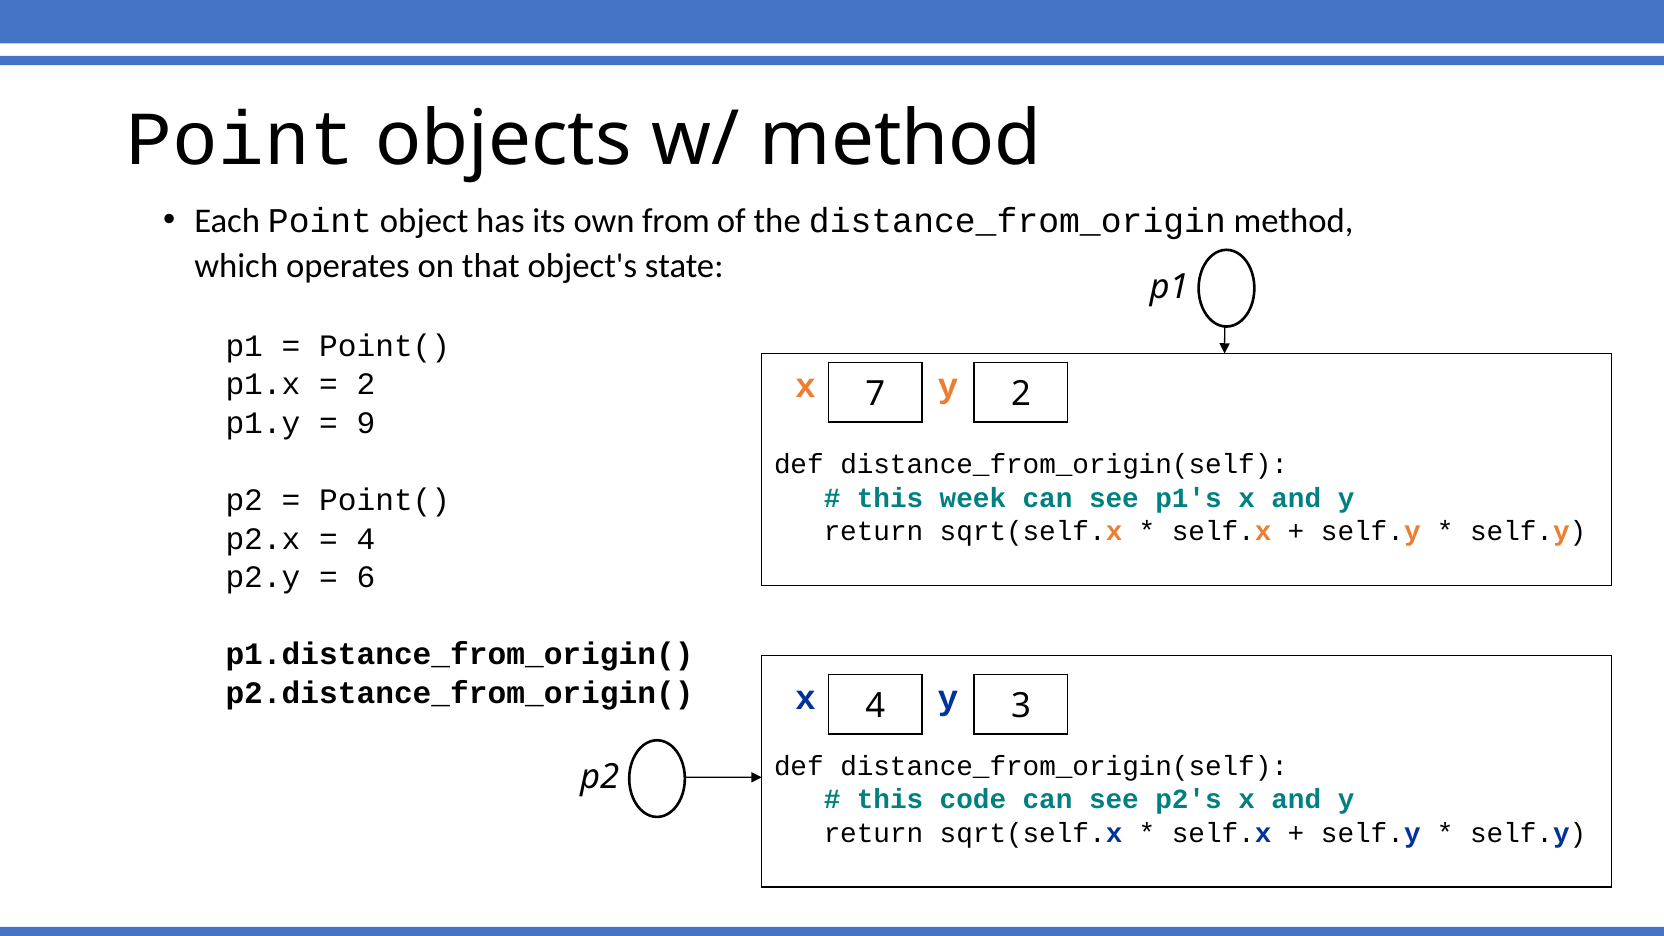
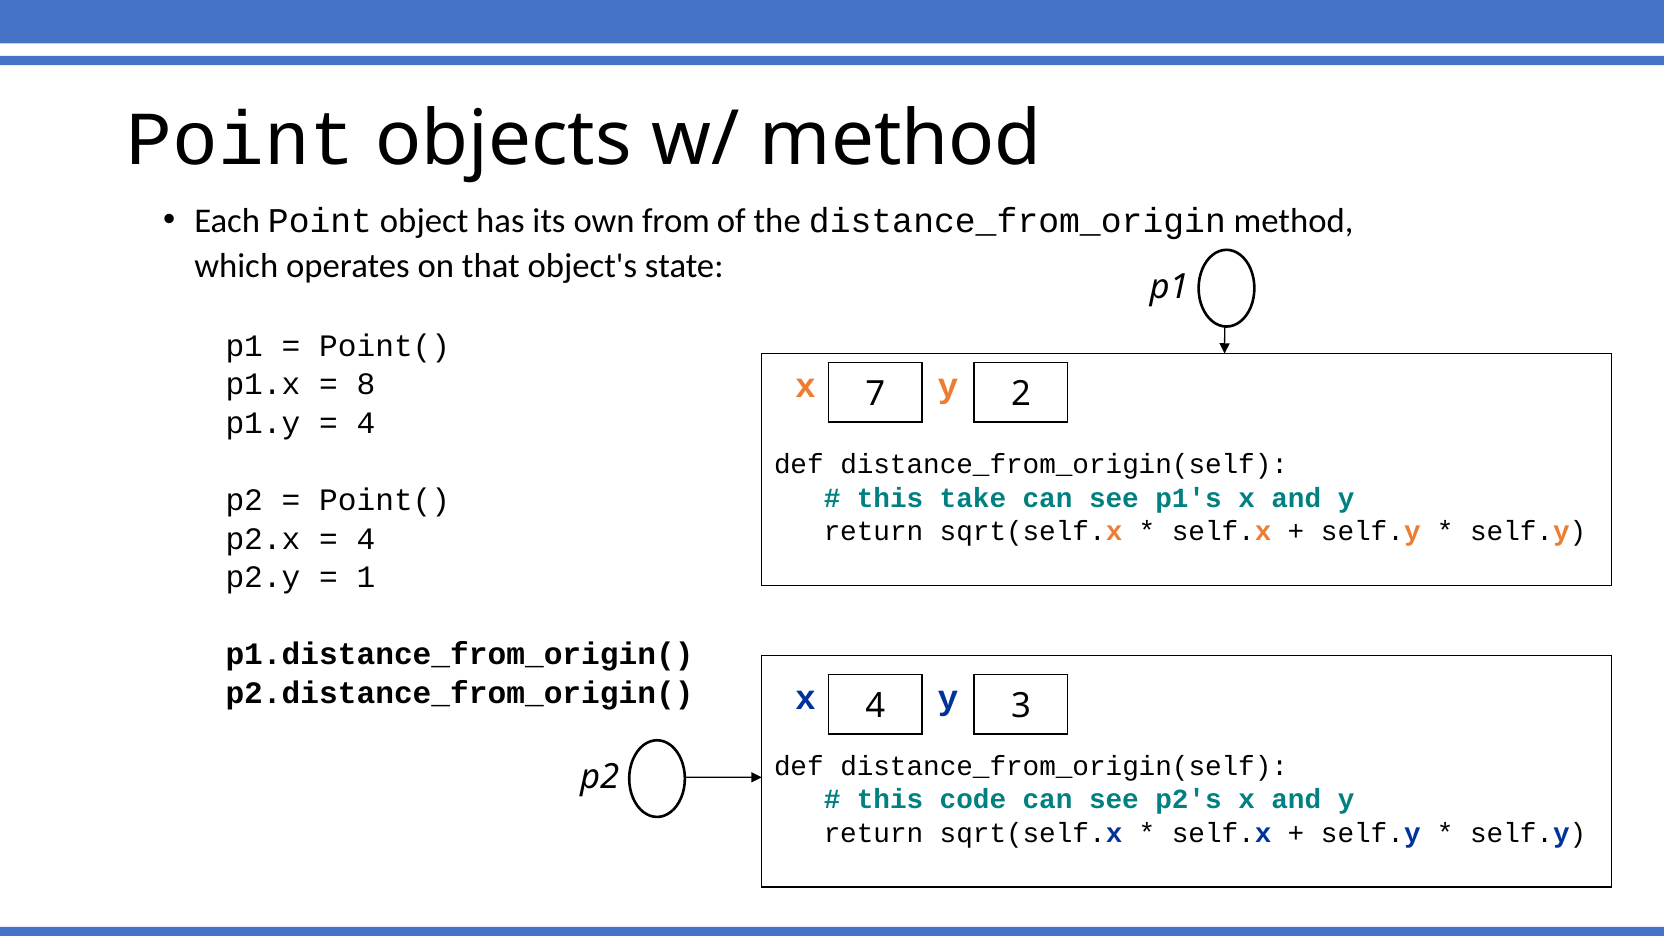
2: 2 -> 8 (366, 384)
9: 9 -> 4 (366, 423)
week: week -> take (973, 498)
6: 6 -> 1 (366, 577)
